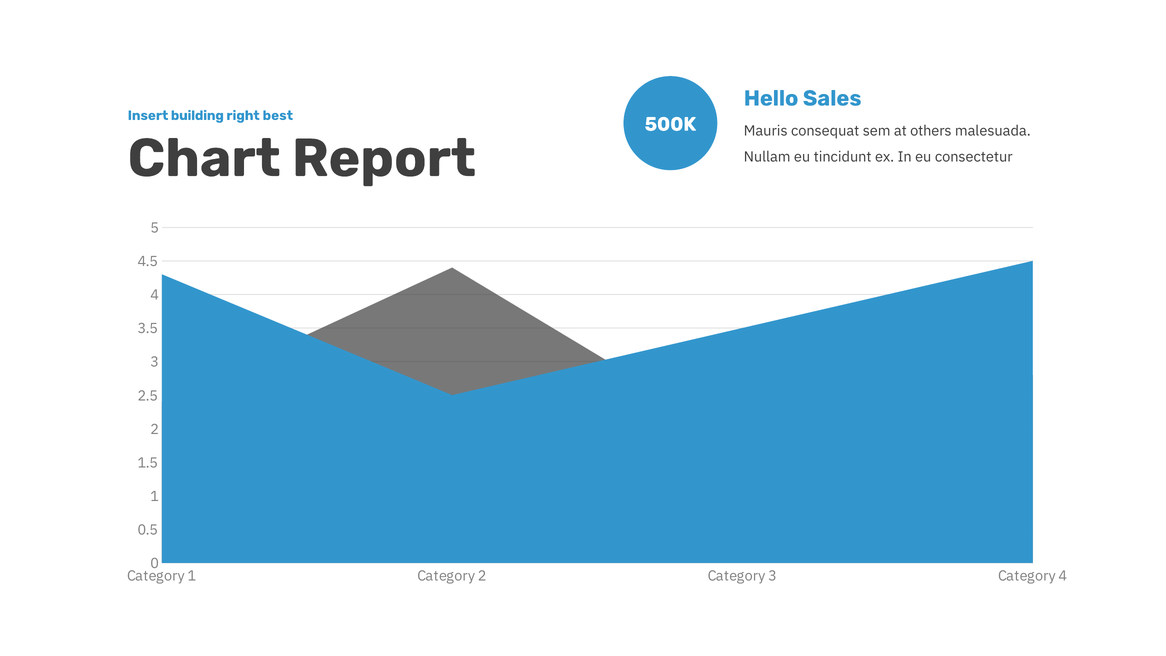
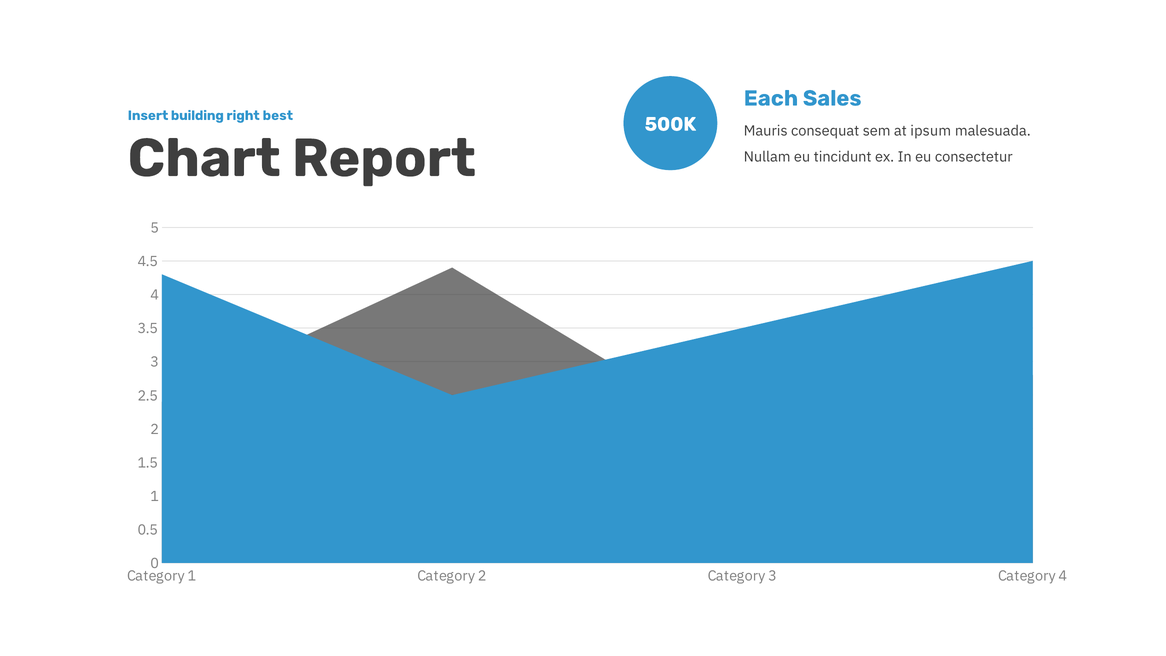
Hello: Hello -> Each (771, 98)
others: others -> ipsum (931, 131)
